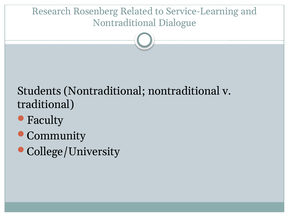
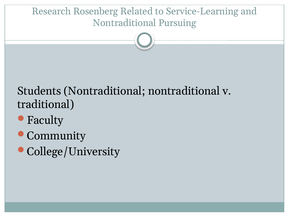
Dialogue: Dialogue -> Pursuing (177, 23)
